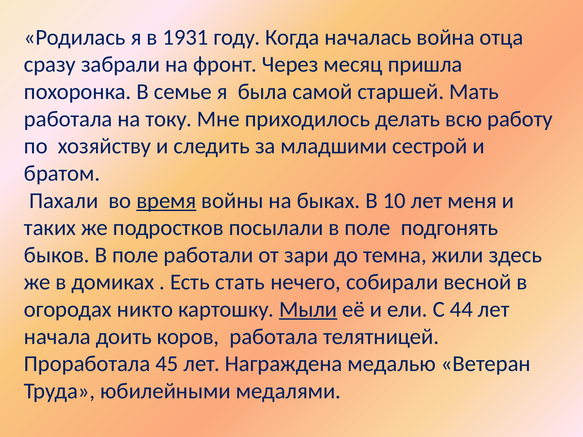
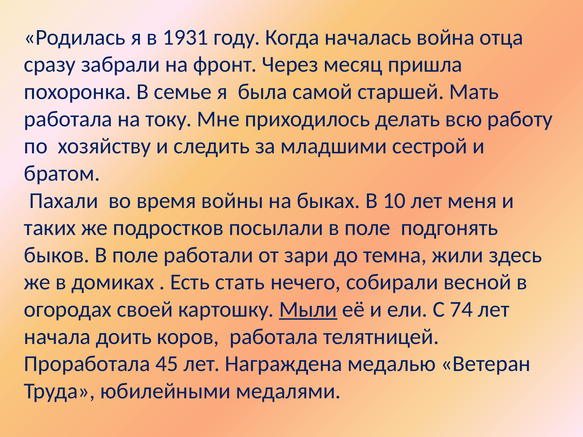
время underline: present -> none (166, 201)
никто: никто -> своей (145, 310)
44: 44 -> 74 (461, 310)
